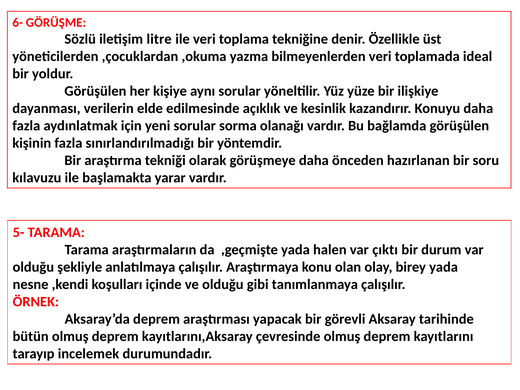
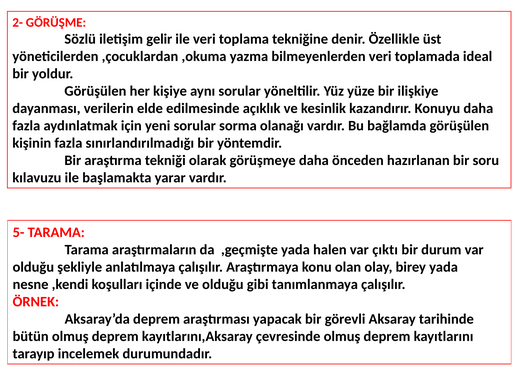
6-: 6- -> 2- (18, 23)
litre: litre -> gelir (159, 39)
